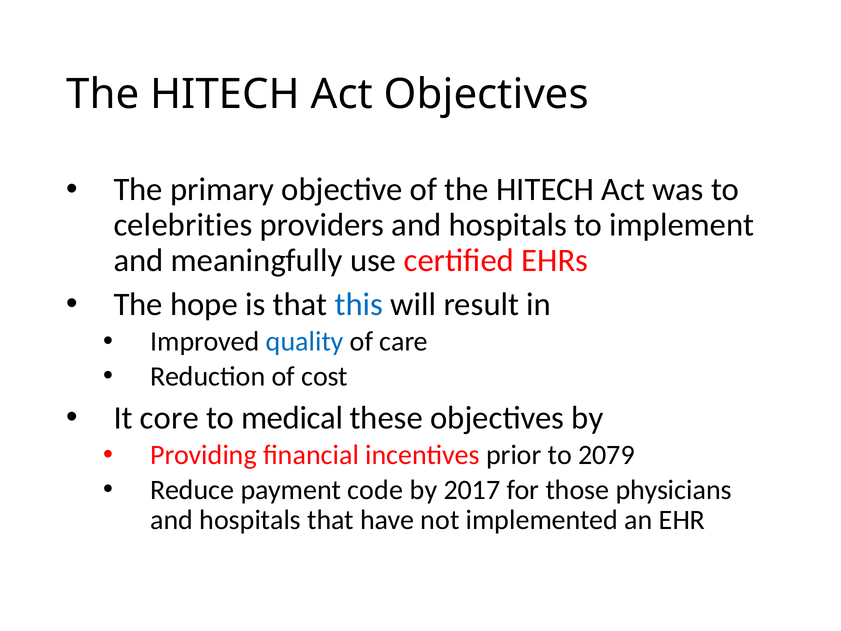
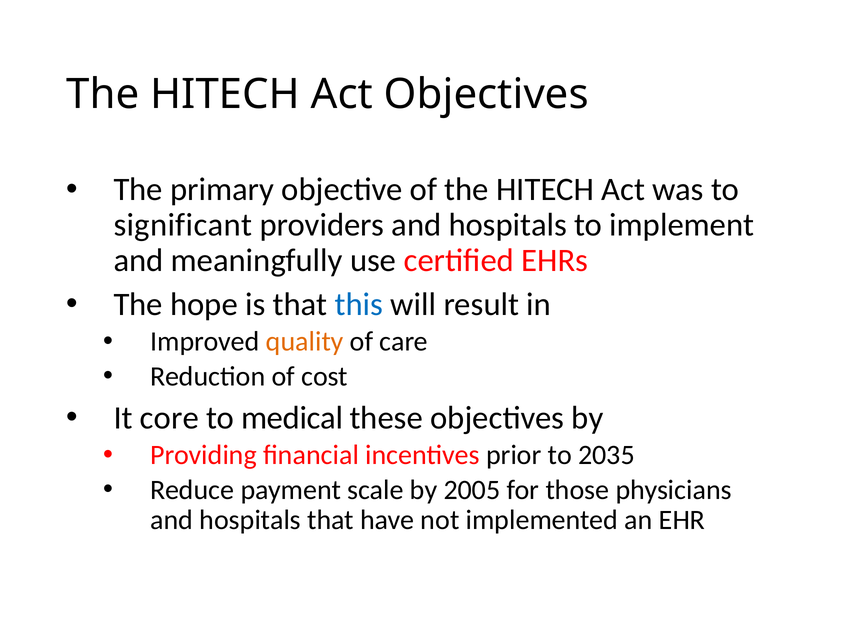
celebrities: celebrities -> significant (183, 225)
quality colour: blue -> orange (305, 342)
2079: 2079 -> 2035 (606, 455)
code: code -> scale (375, 490)
2017: 2017 -> 2005 (472, 490)
